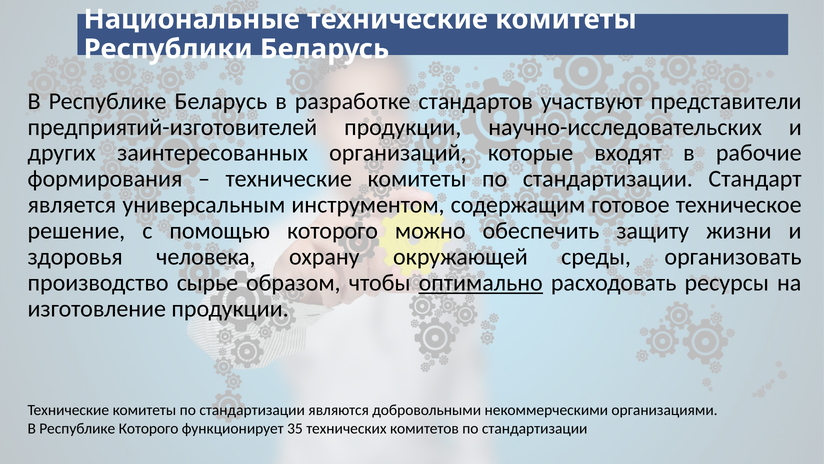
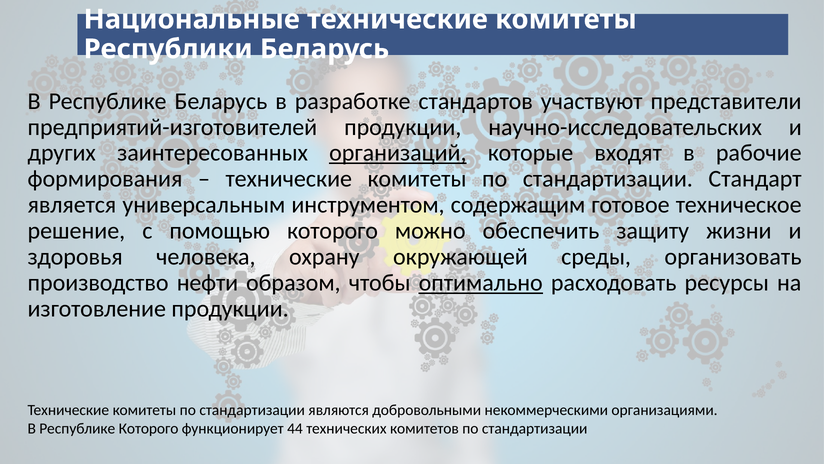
организаций underline: none -> present (398, 153)
сырье: сырье -> нефти (207, 282)
35: 35 -> 44 (295, 428)
